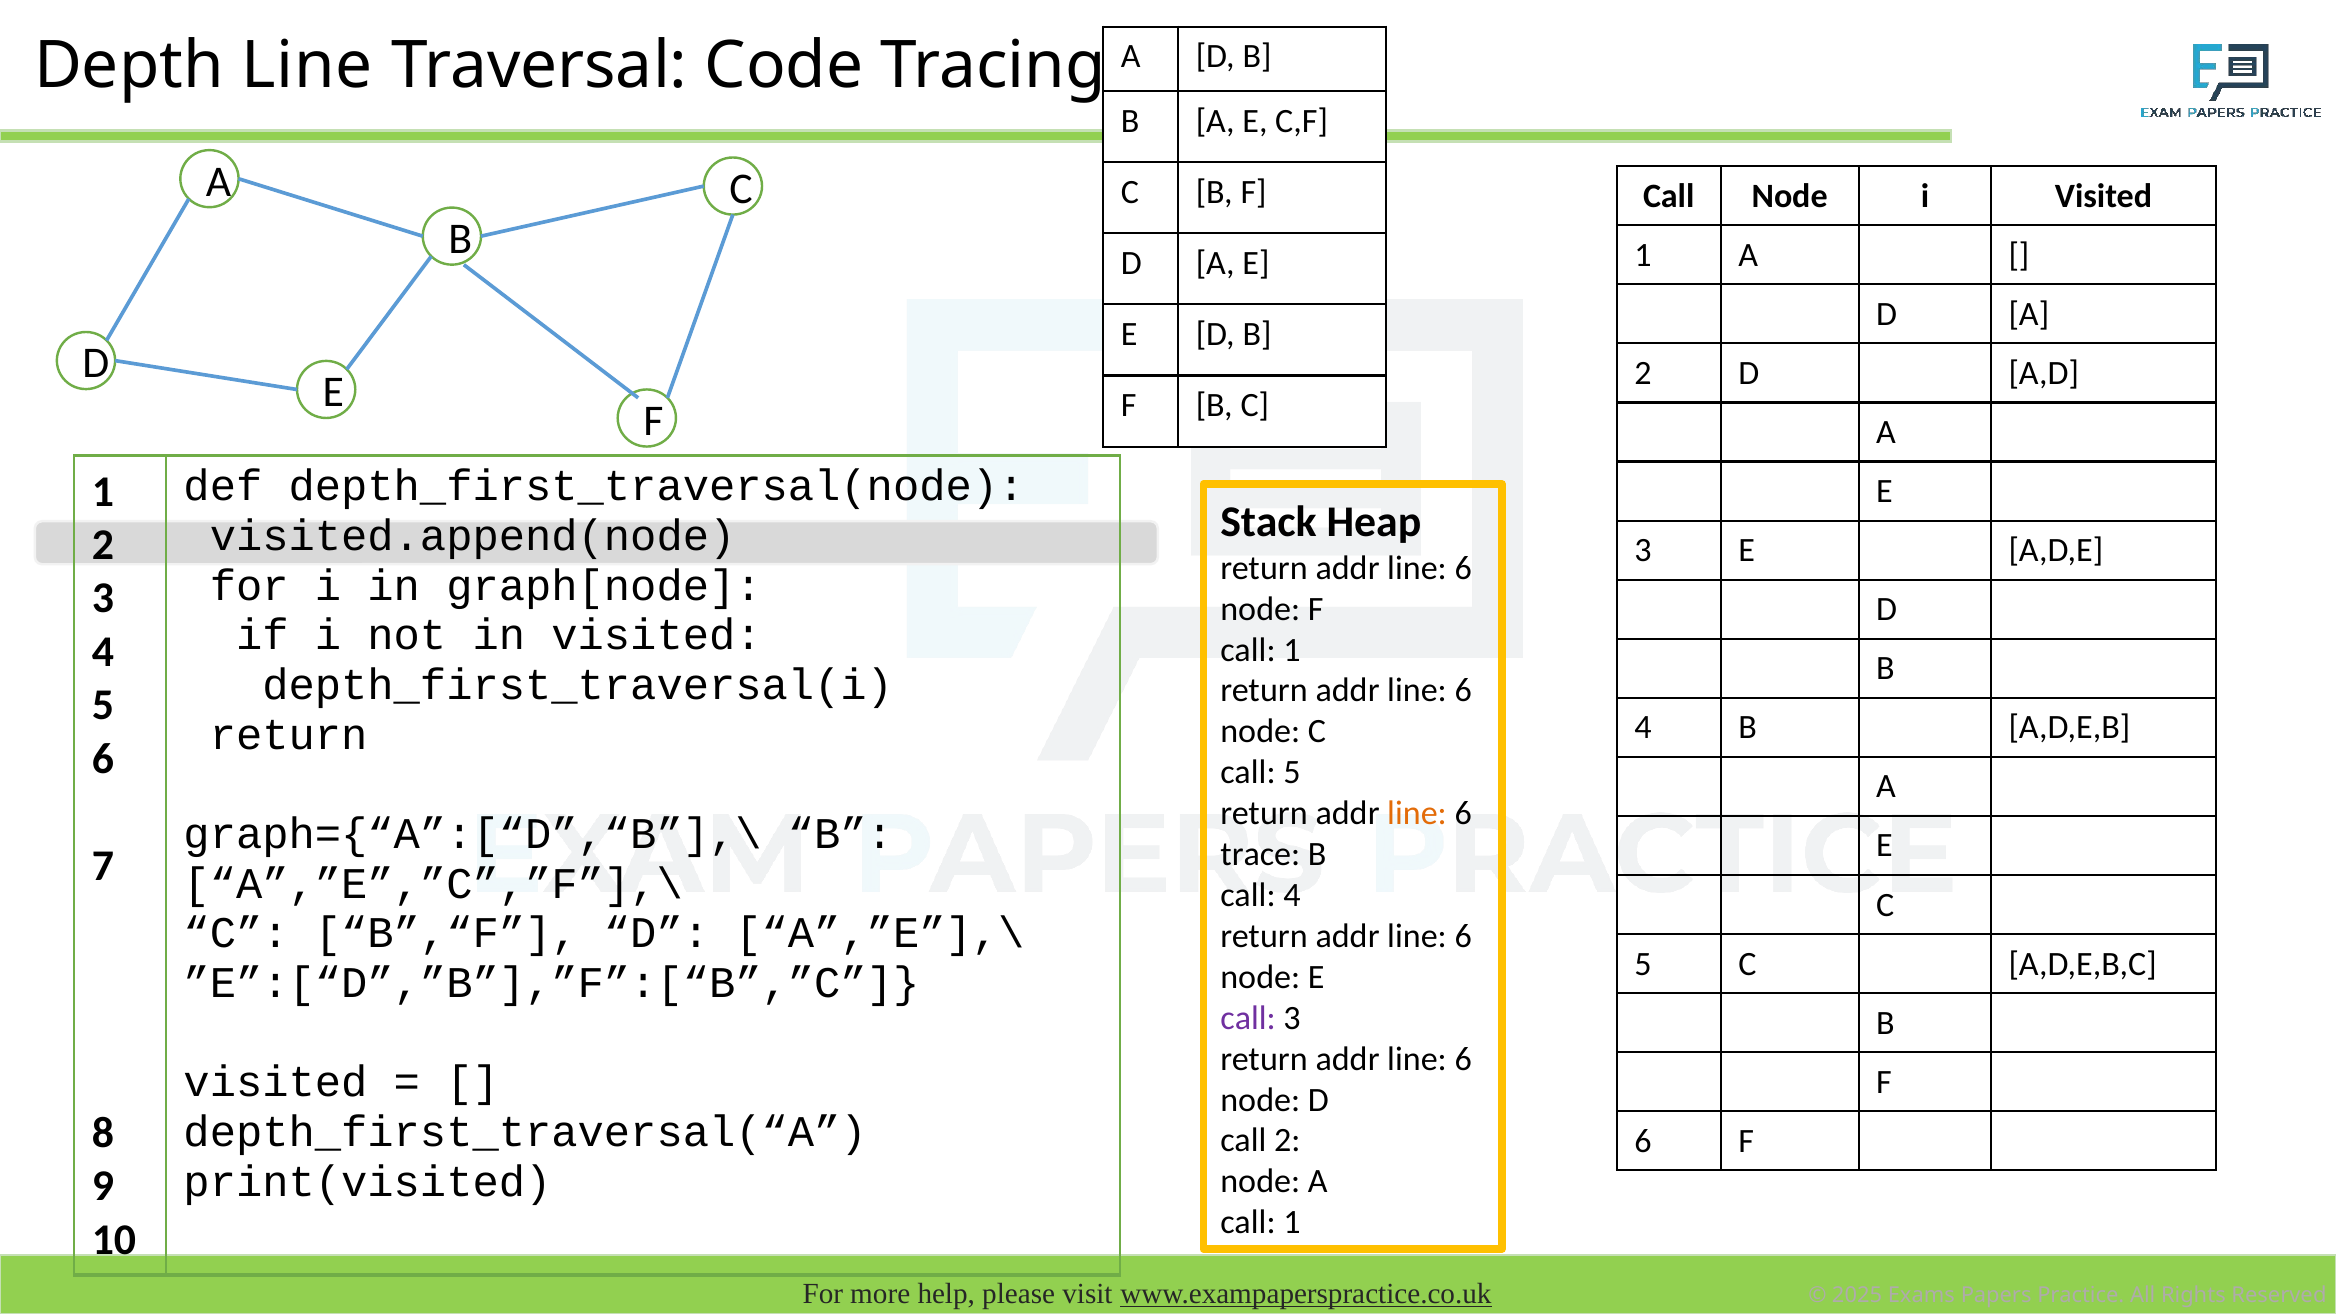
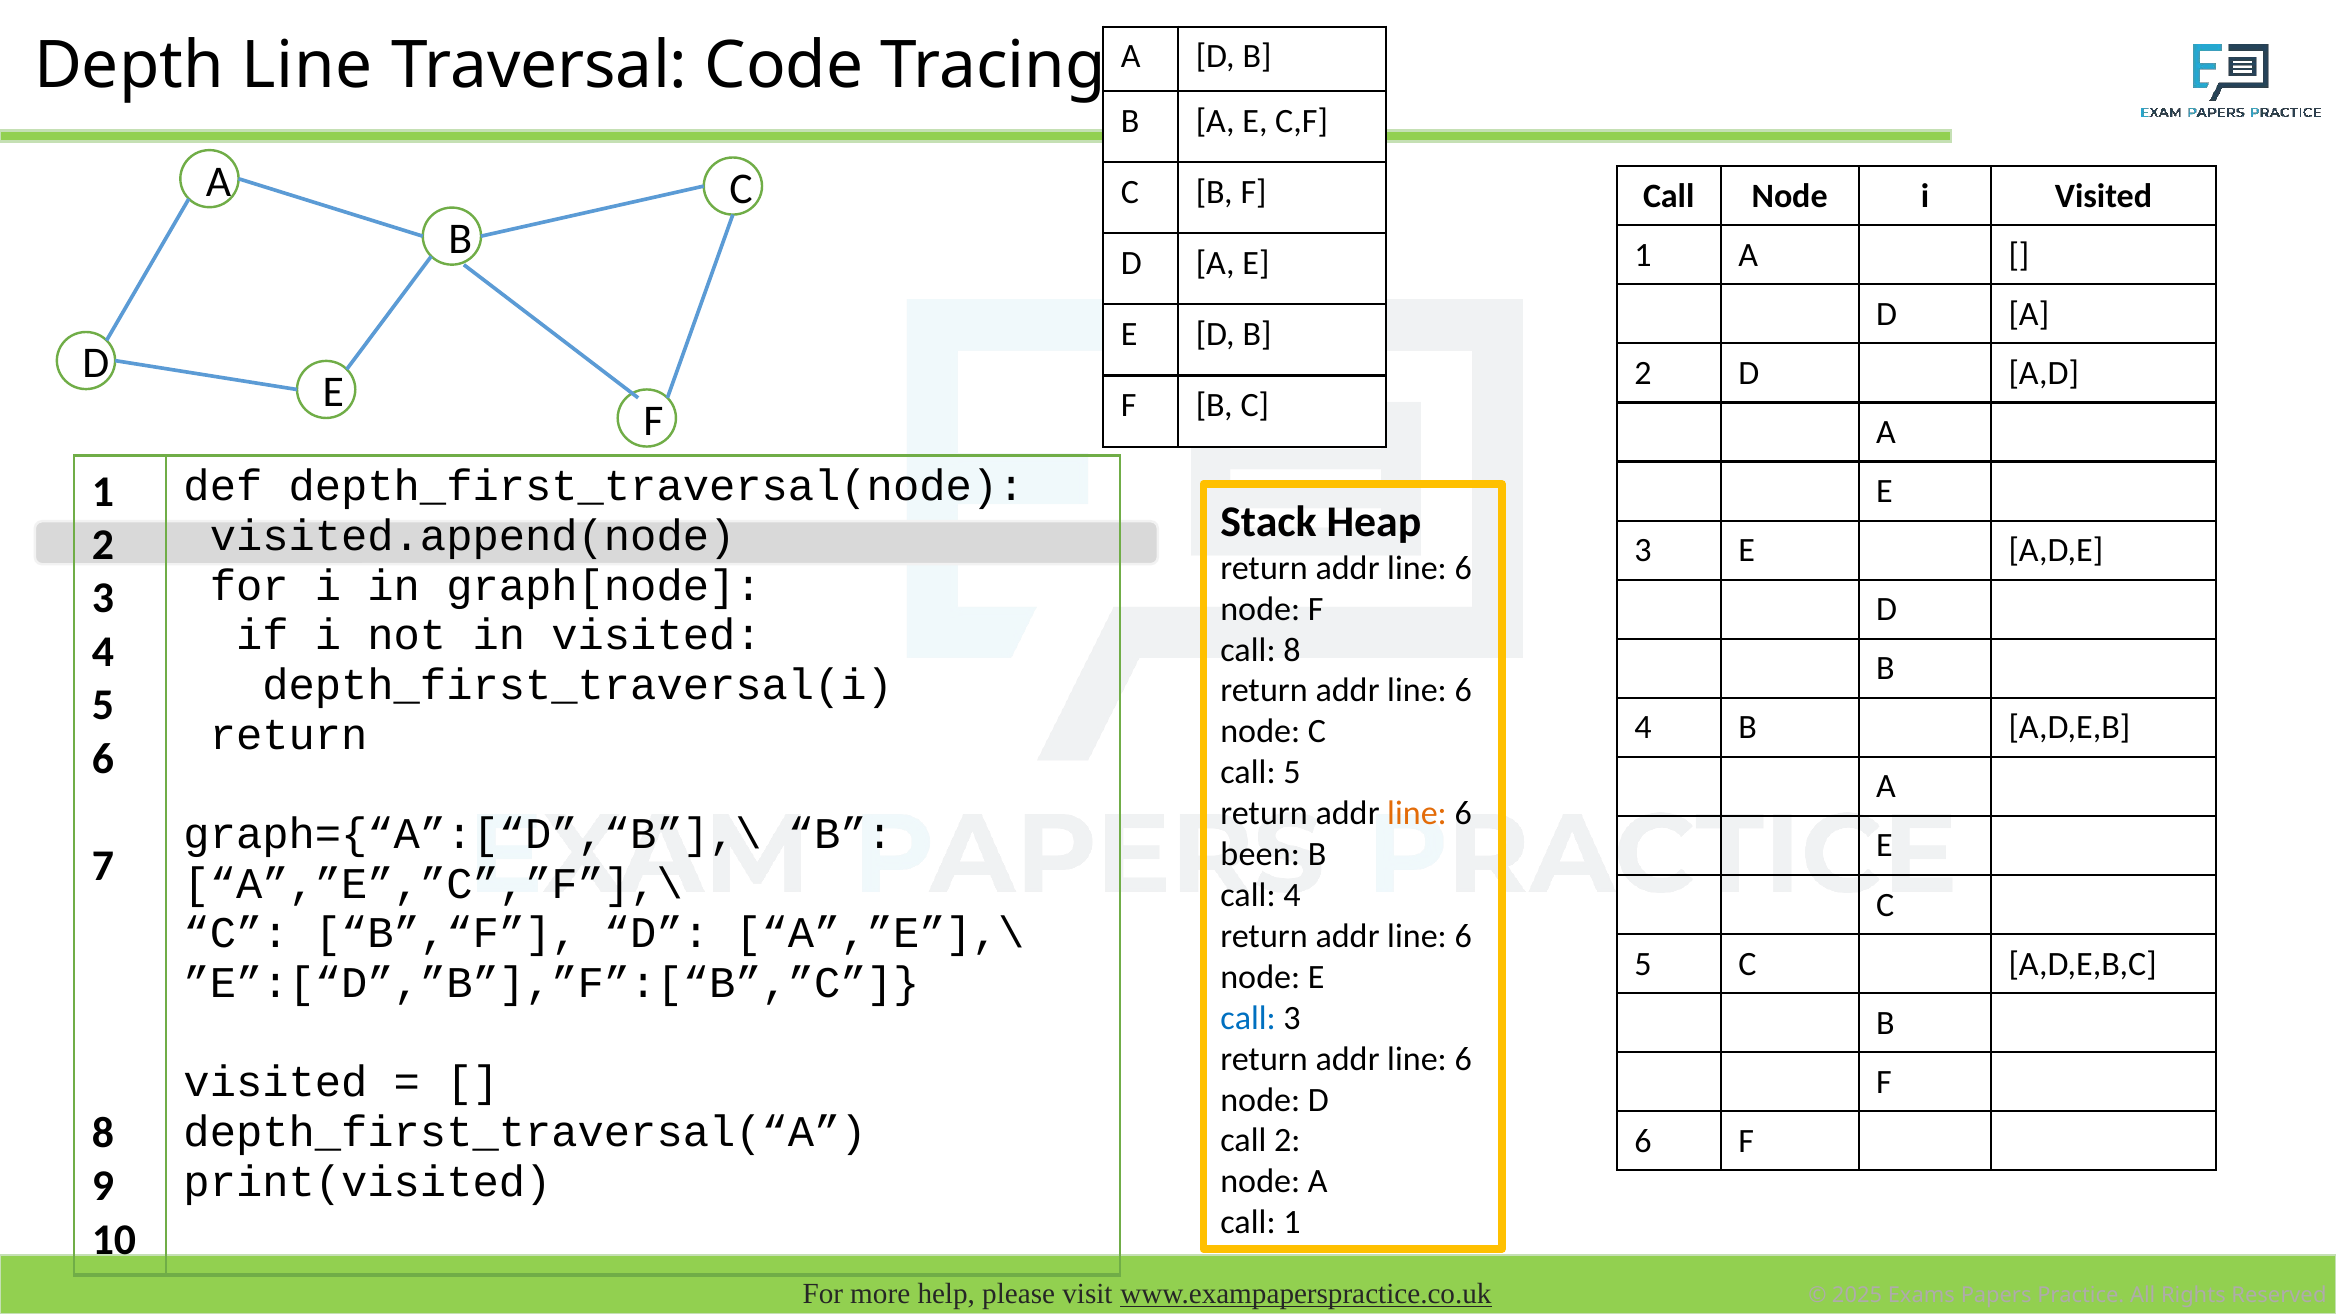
1: 1 -> 8 (1292, 650)
trace: trace -> been (1260, 854)
call colour: purple -> blue (1248, 1018)
